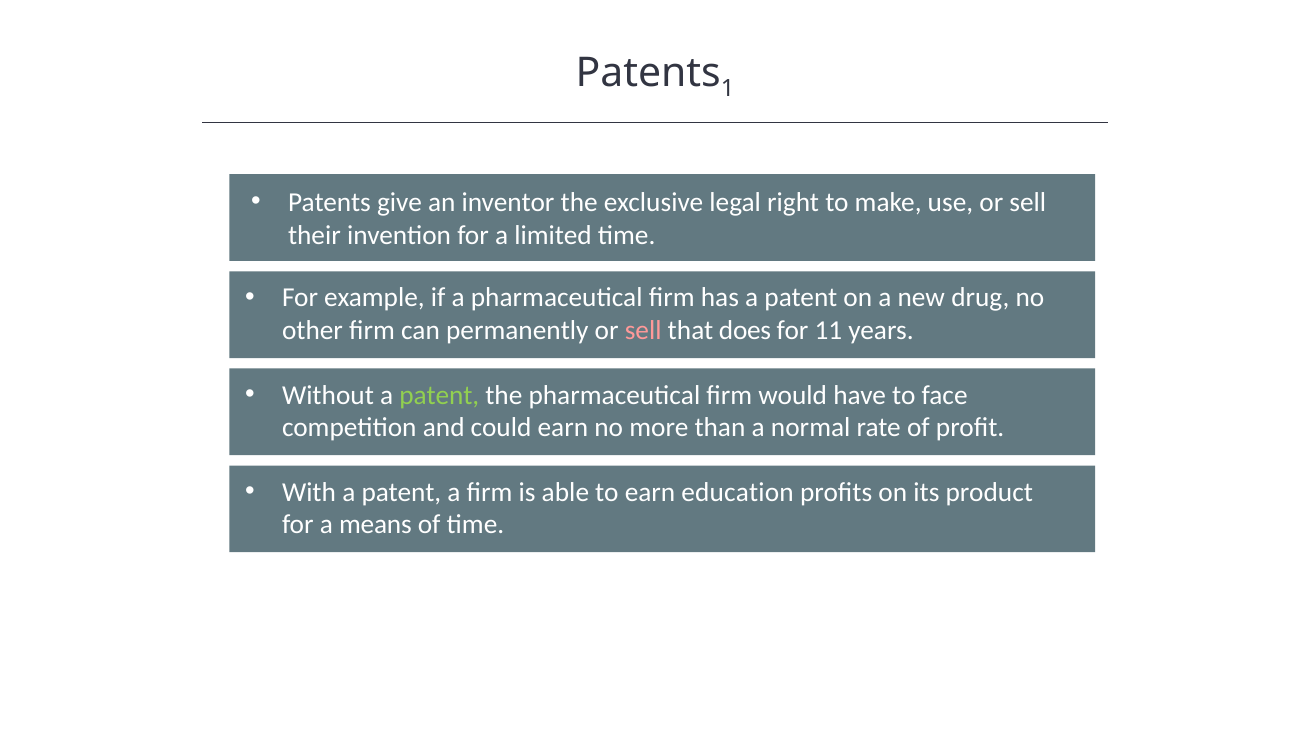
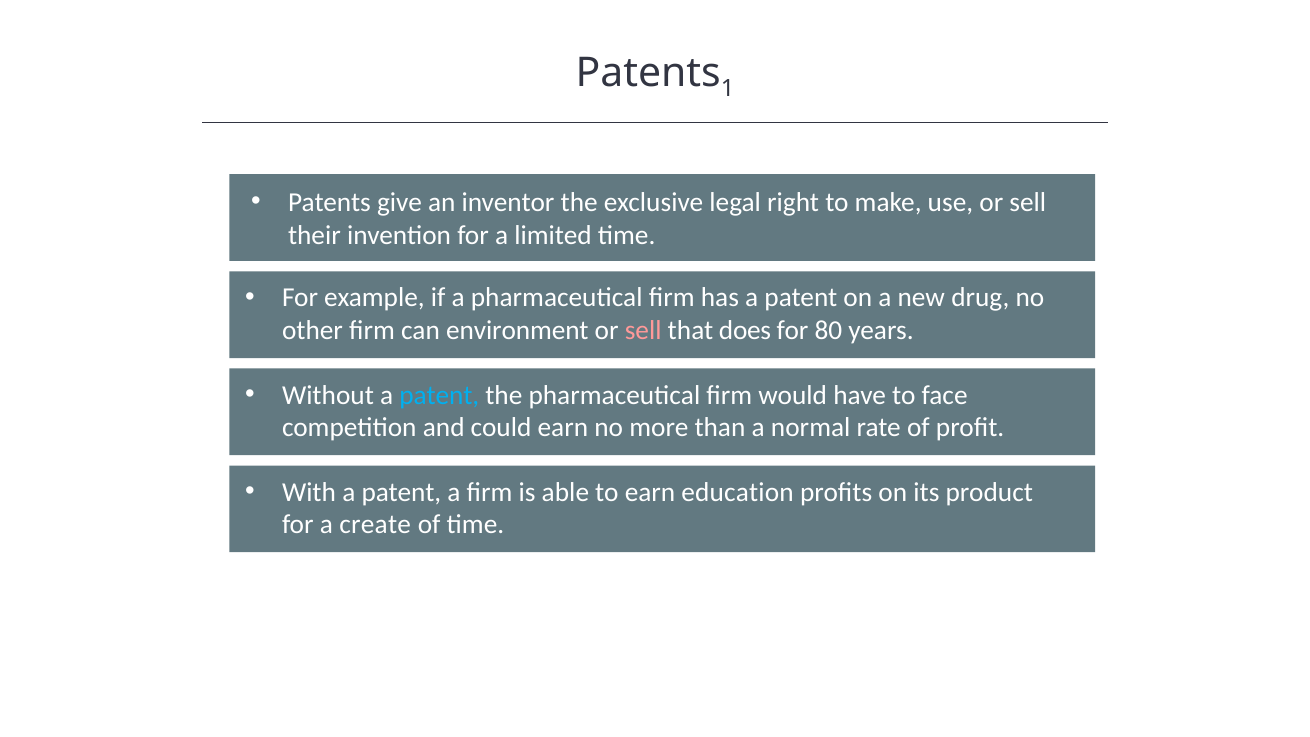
permanently: permanently -> environment (517, 331)
11: 11 -> 80 (828, 331)
patent colour: light green -> light blue (439, 395)
means: means -> create (375, 525)
